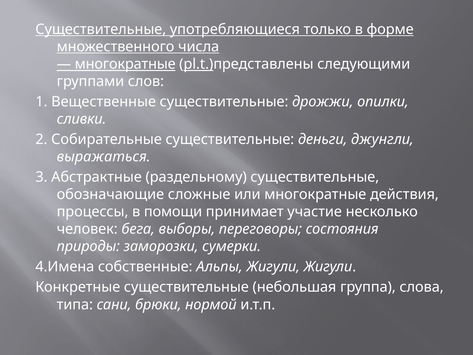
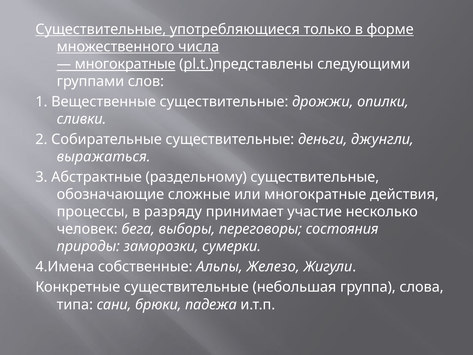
помощи: помощи -> разряду (173, 212)
Альпы Жигули: Жигули -> Железо (273, 267)
нормой: нормой -> падежа (211, 304)
